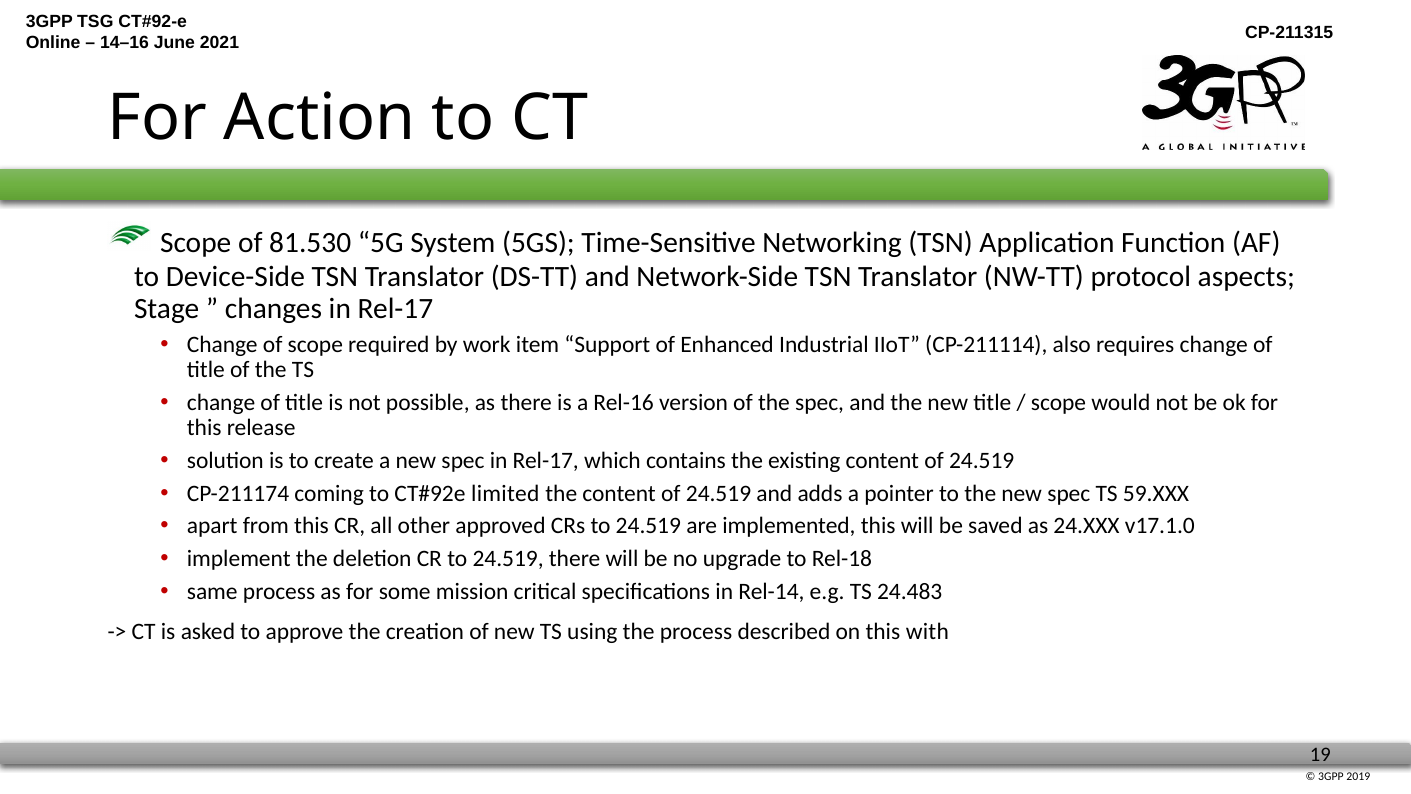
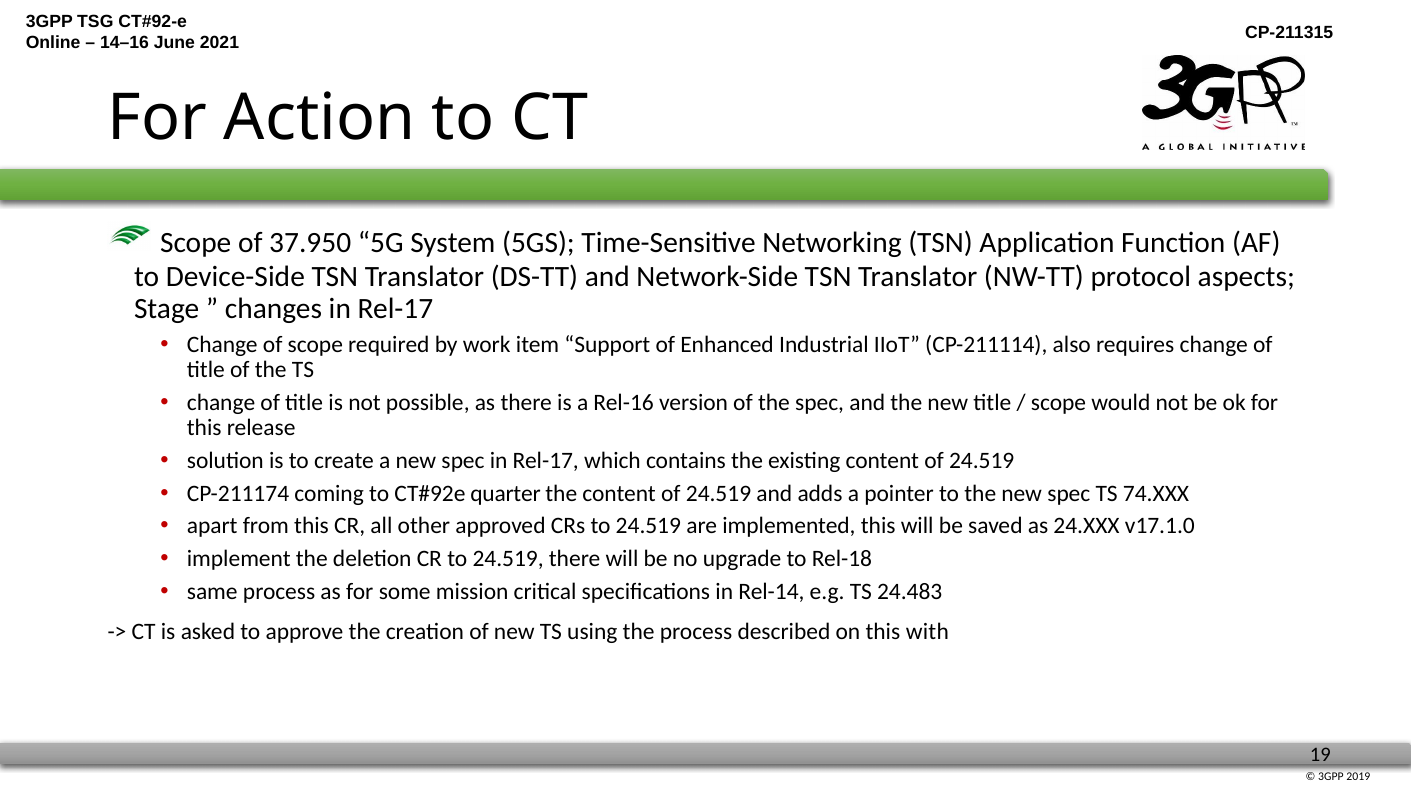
81.530: 81.530 -> 37.950 (310, 242)
limited: limited -> quarter (506, 493)
59.XXX: 59.XXX -> 74.XXX (1156, 493)
